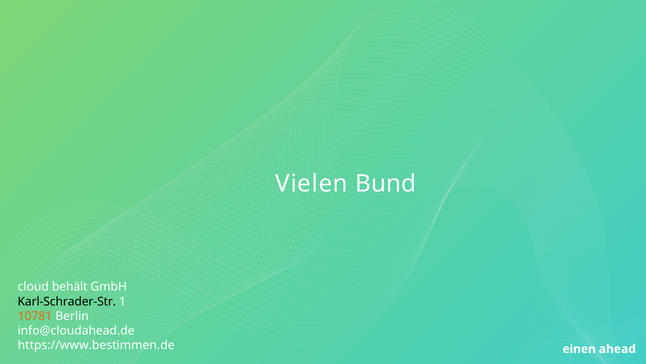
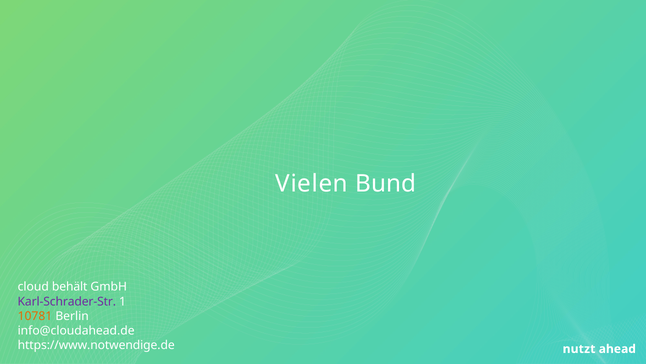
Karl-Schrader-Str colour: black -> purple (67, 301)
https://www.bestimmen.de: https://www.bestimmen.de -> https://www.notwendige.de (96, 345)
einen: einen -> nutzt (579, 348)
